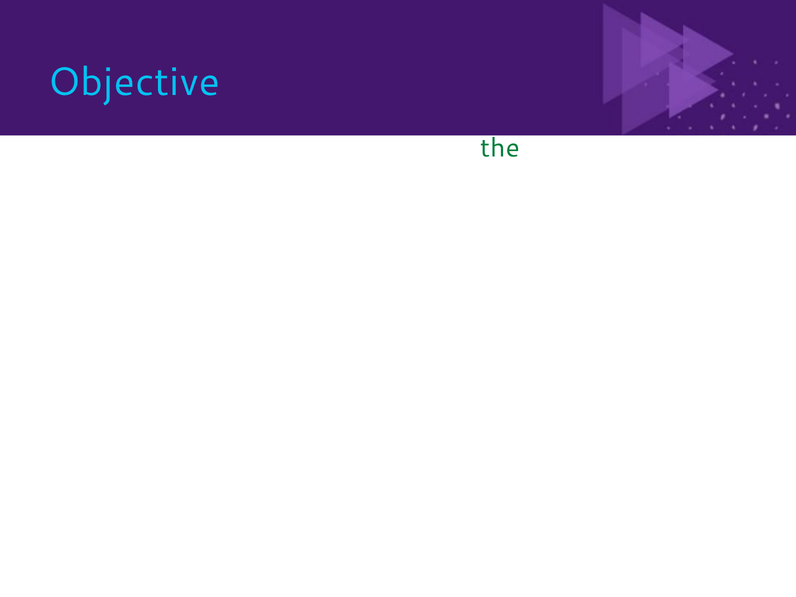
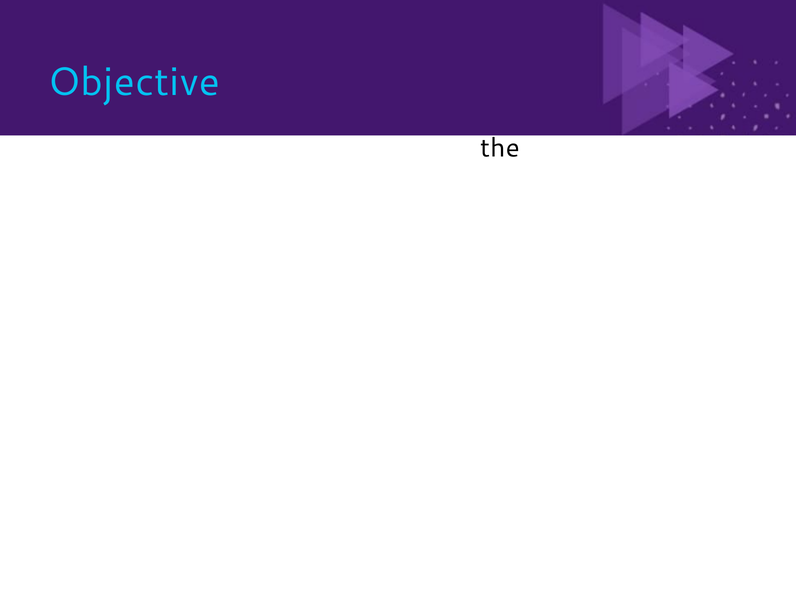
the colour: green -> black (500, 148)
